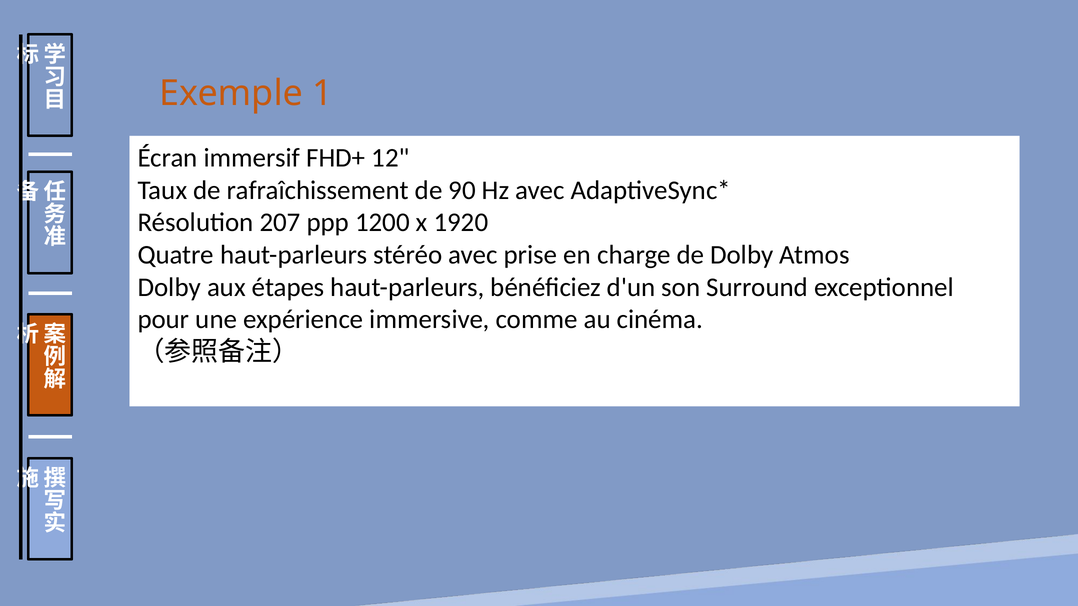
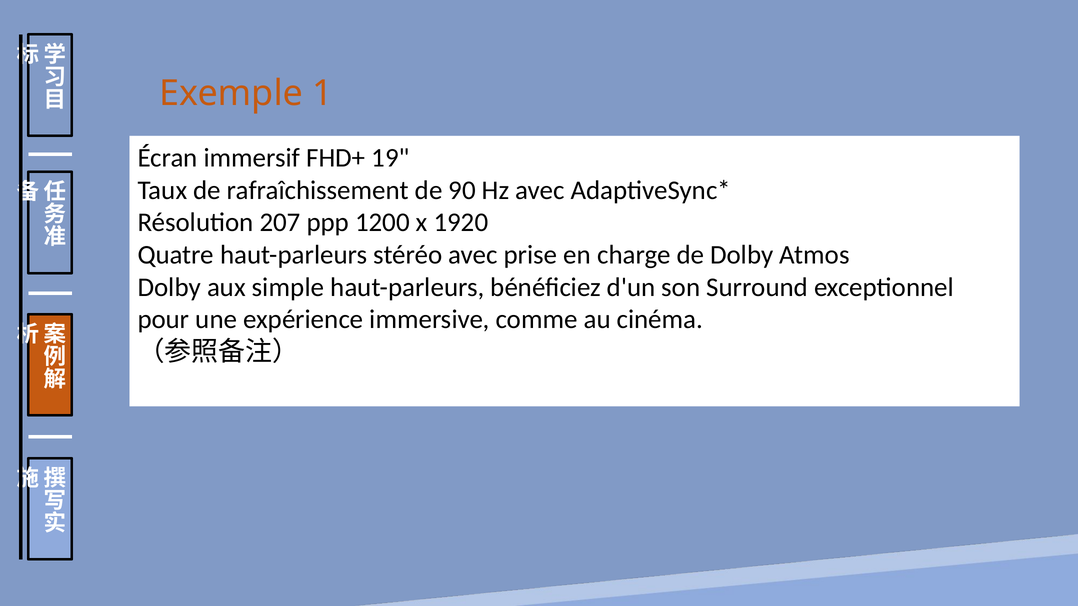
12: 12 -> 19 (390, 158)
étapes: étapes -> simple (288, 287)
